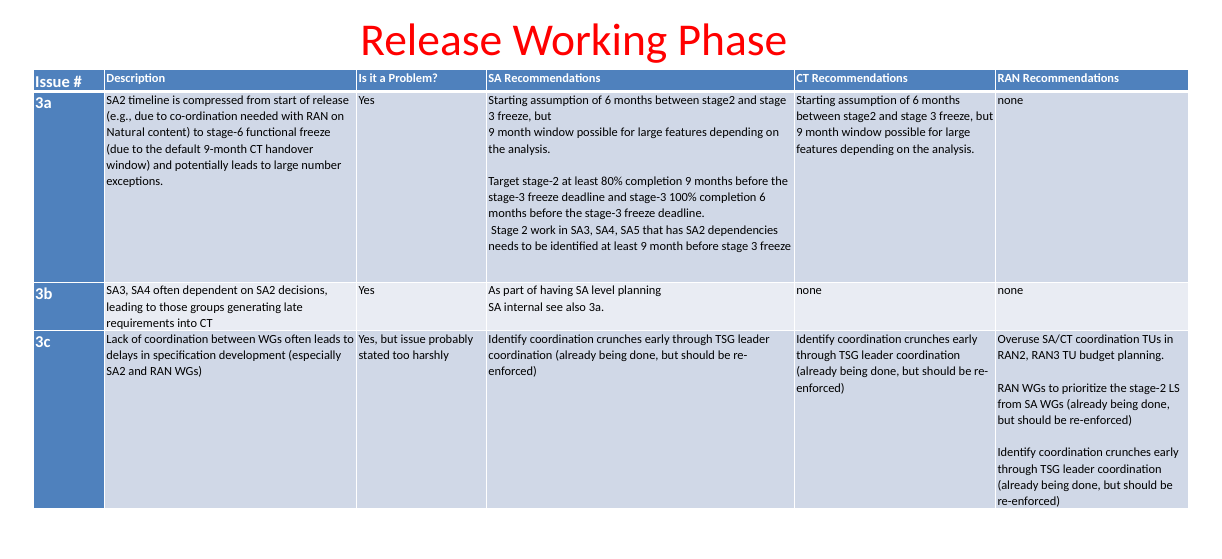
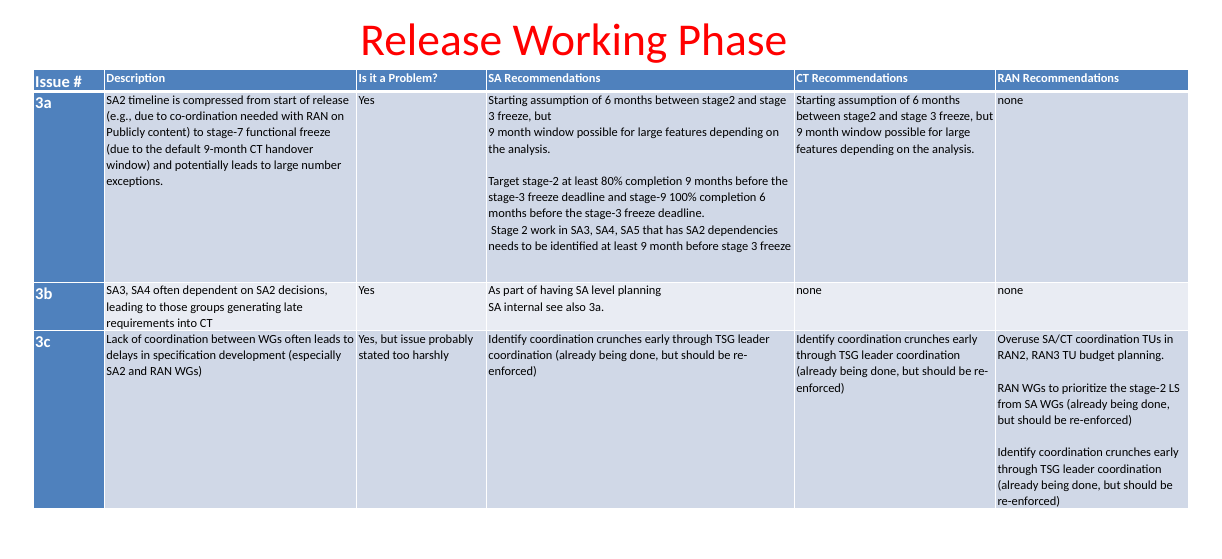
Natural: Natural -> Publicly (126, 133)
stage-6: stage-6 -> stage-7 (225, 133)
and stage-3: stage-3 -> stage-9 (648, 197)
